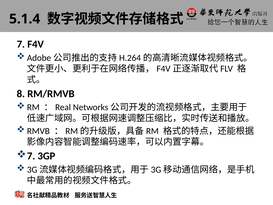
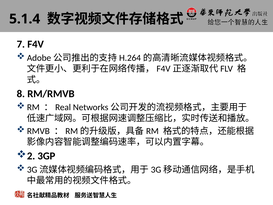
7: 7 -> 2 (31, 156)
